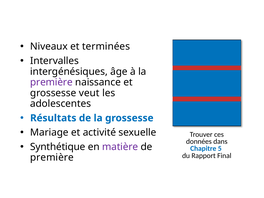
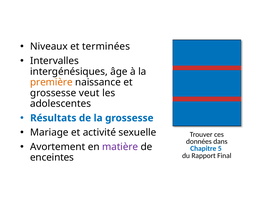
première colour: purple -> orange (51, 82)
Synthétique: Synthétique -> Avortement (58, 147)
première: première -> enceintes (52, 158)
